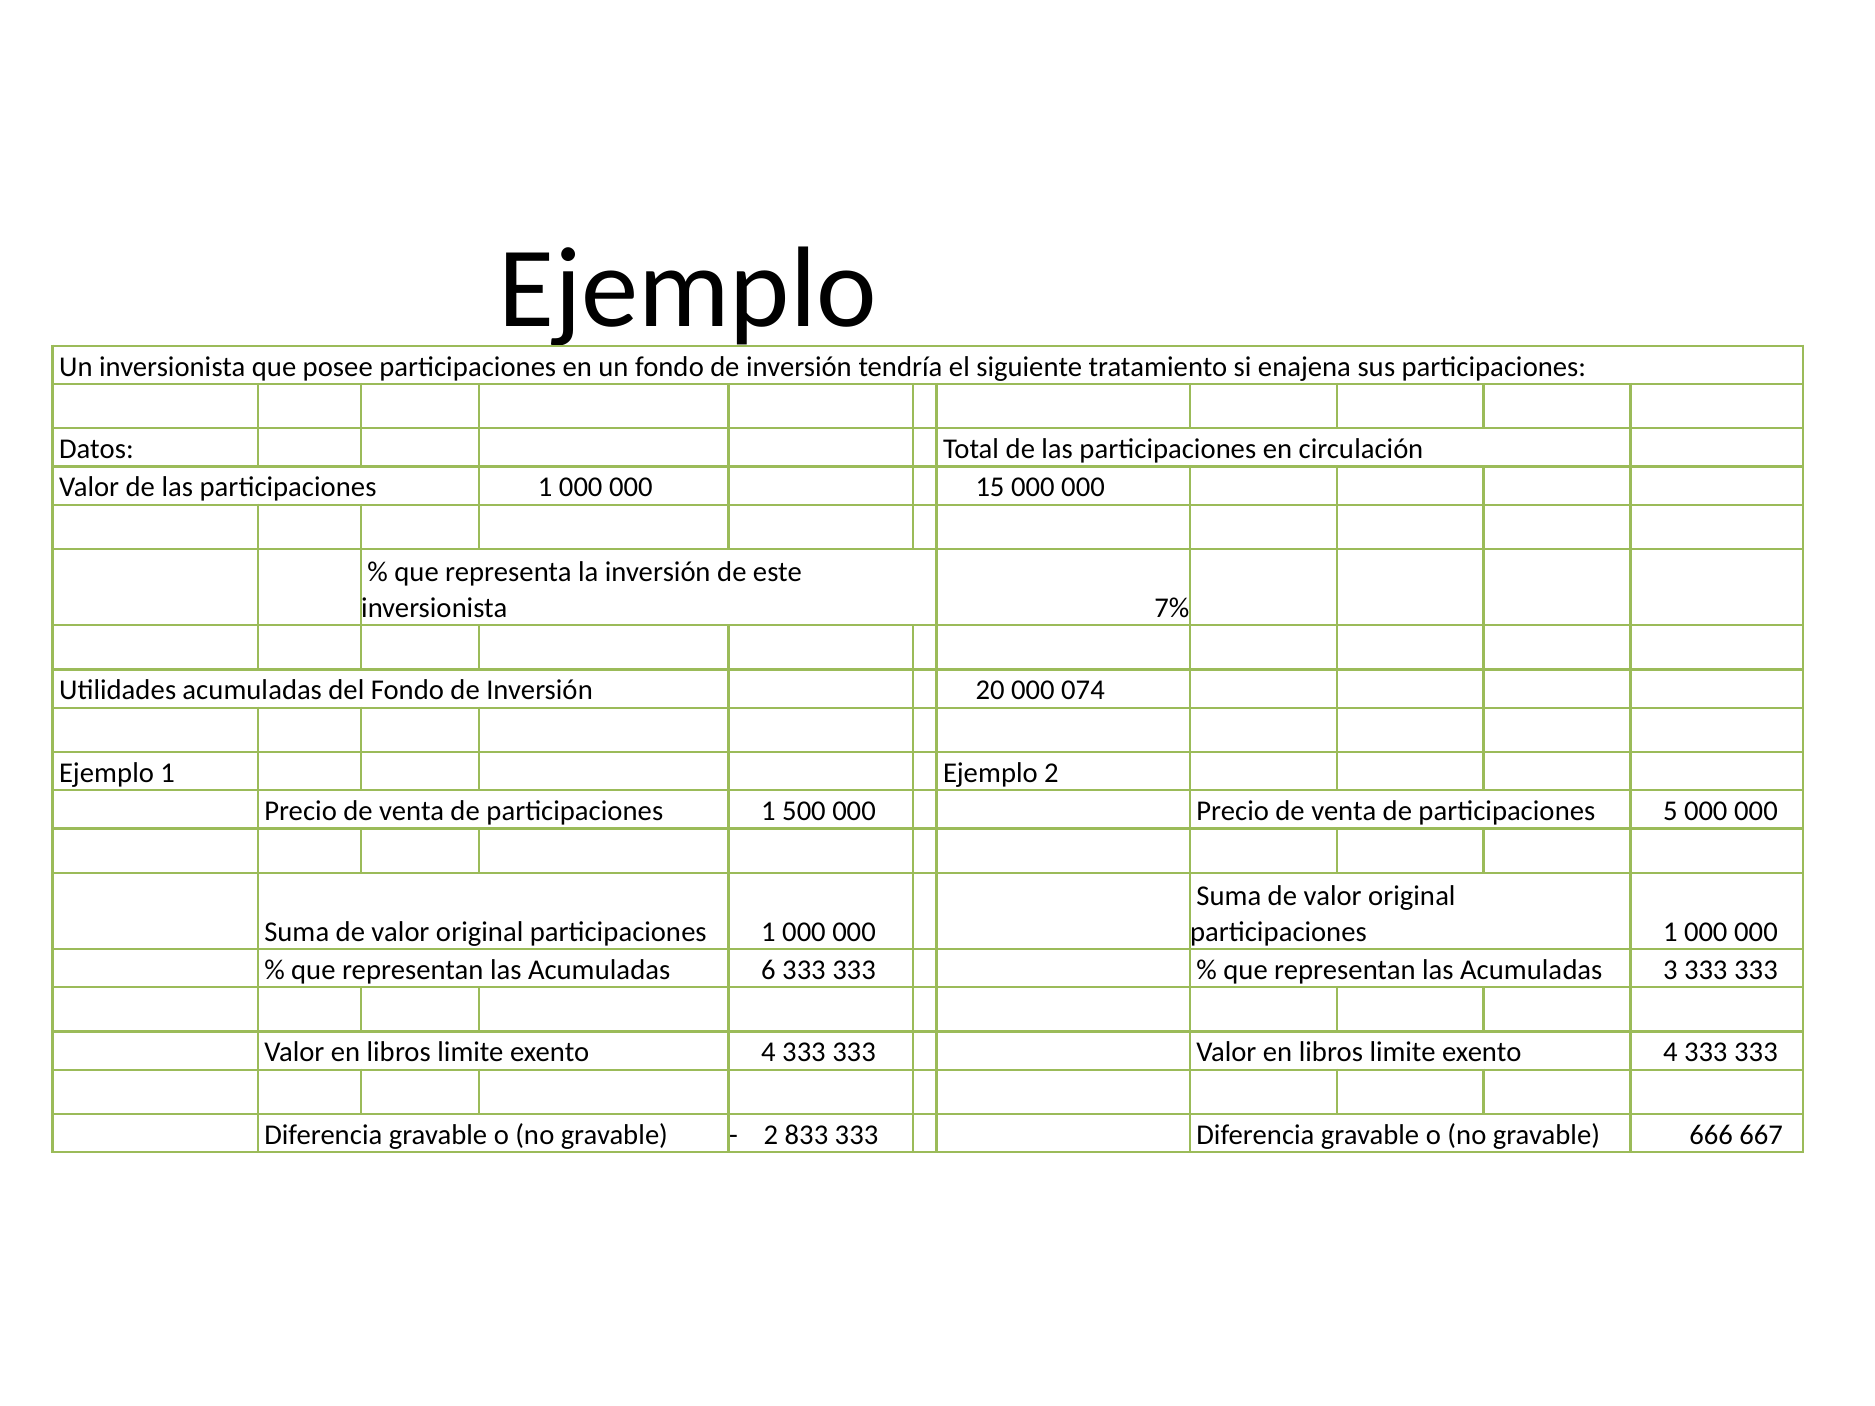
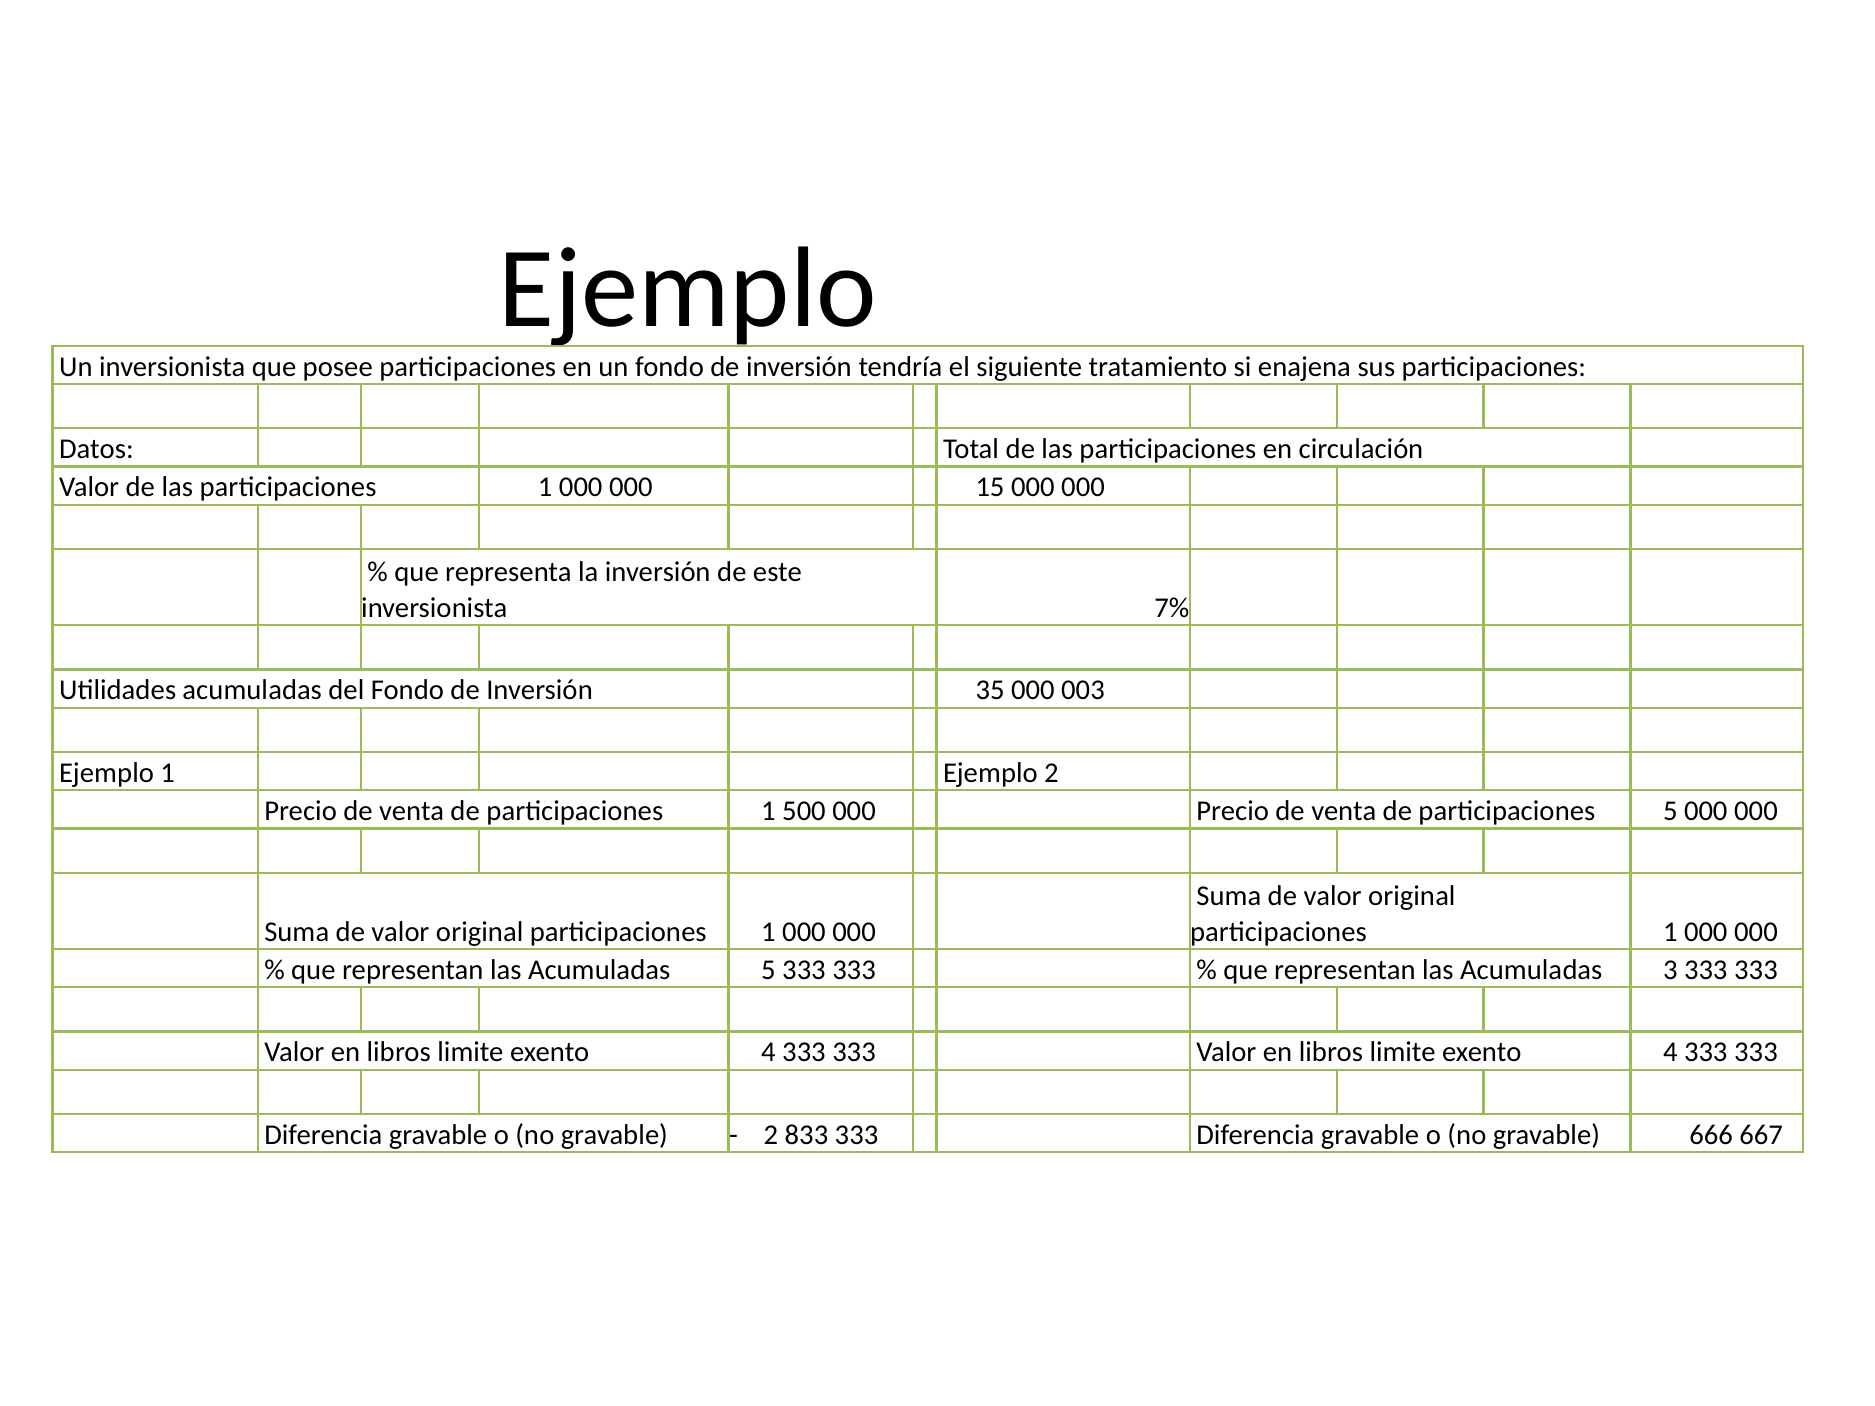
20: 20 -> 35 (990, 691)
074: 074 -> 003 (1083, 691)
Acumuladas 6: 6 -> 5 (768, 970)
